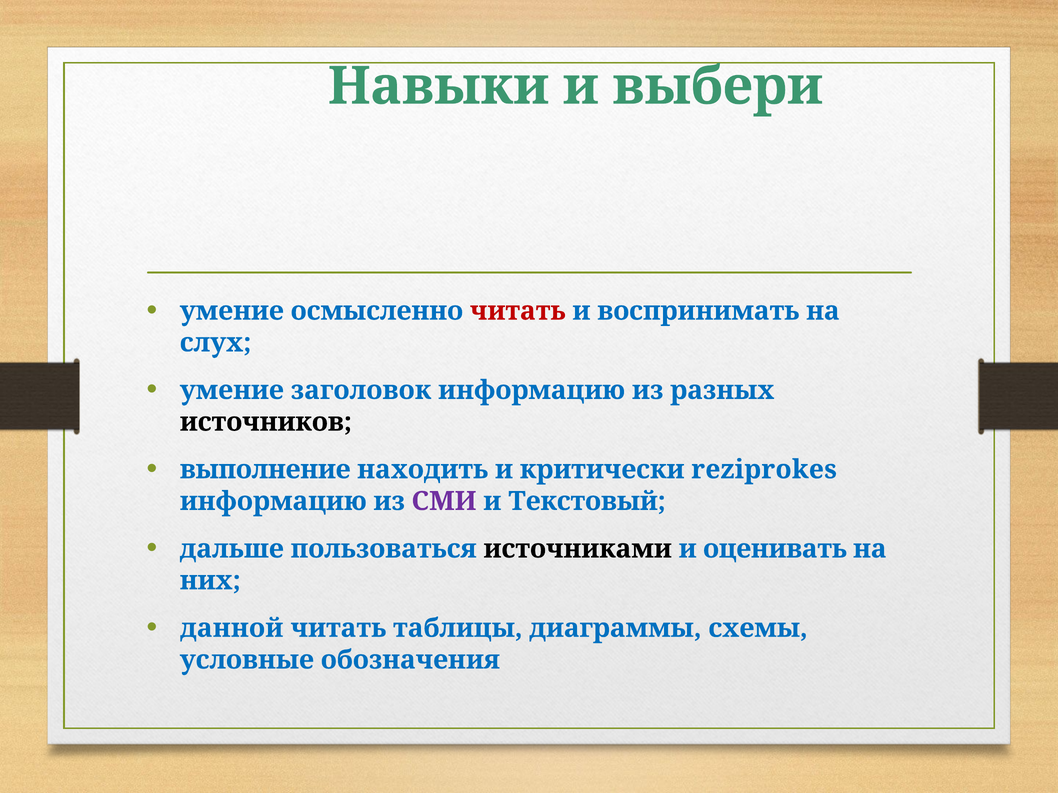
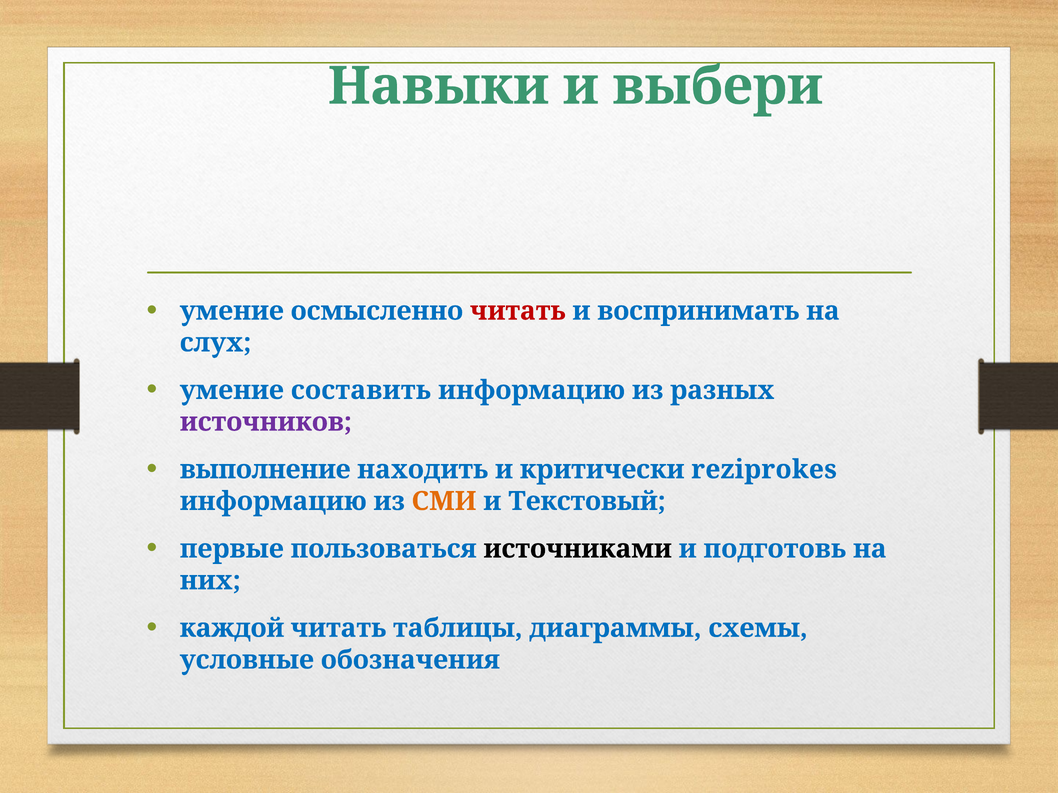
заголовок: заголовок -> составить (361, 390)
источников colour: black -> purple (266, 422)
СМИ colour: purple -> orange (444, 502)
дальше: дальше -> первые (232, 549)
оценивать: оценивать -> подготовь (775, 549)
данной: данной -> каждой (232, 629)
